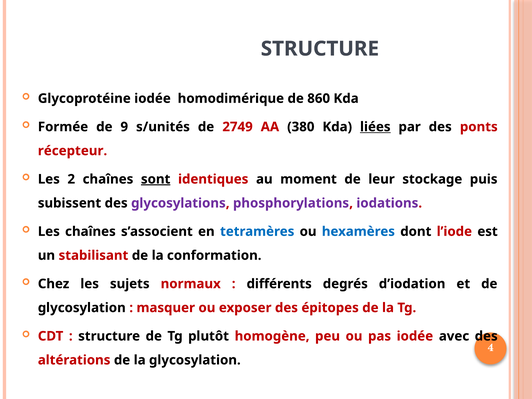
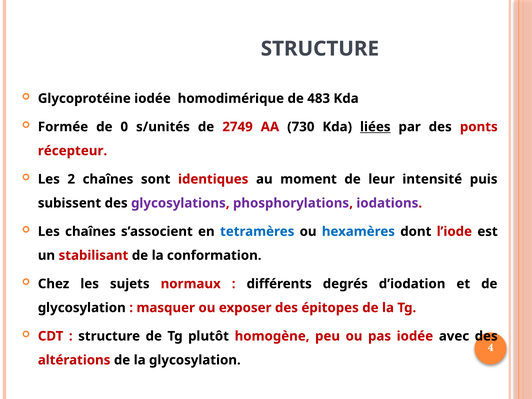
860: 860 -> 483 (319, 98)
9: 9 -> 0 (124, 127)
380: 380 -> 730 (301, 127)
sont underline: present -> none (156, 179)
stockage: stockage -> intensité (432, 179)
